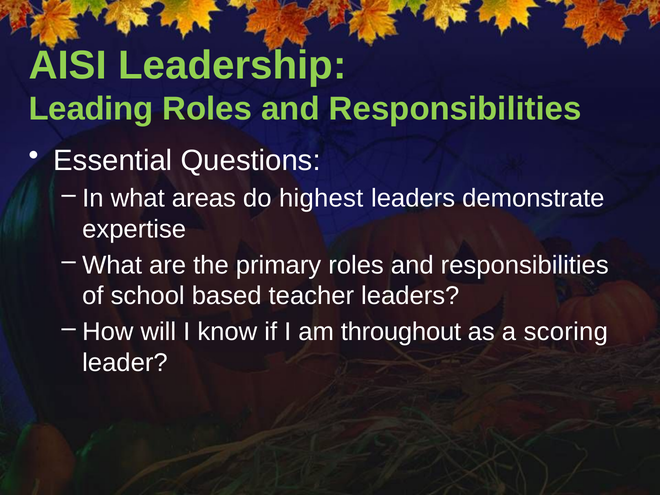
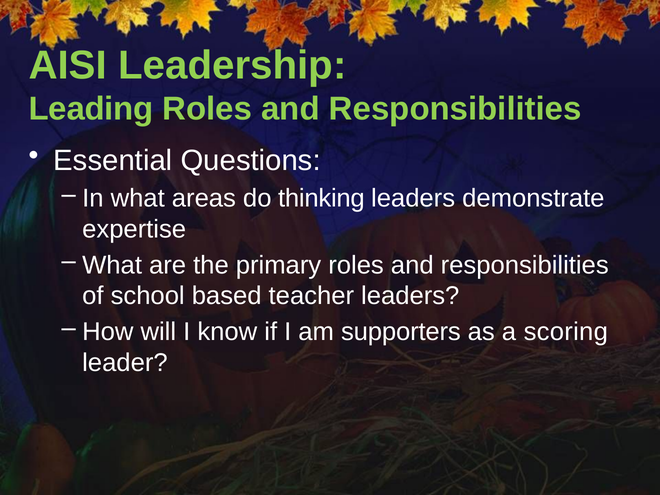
highest: highest -> thinking (321, 198)
throughout: throughout -> supporters (401, 332)
